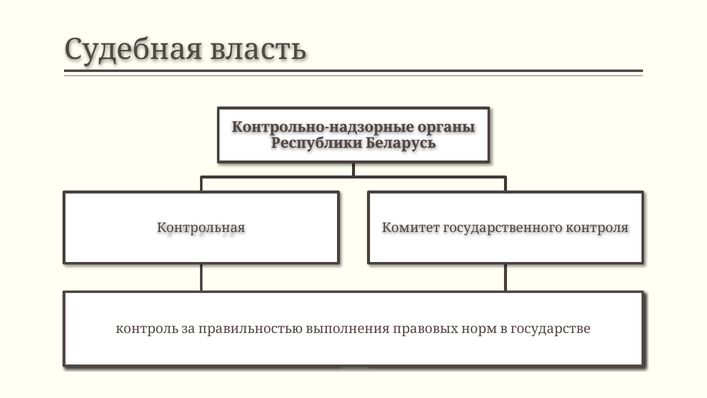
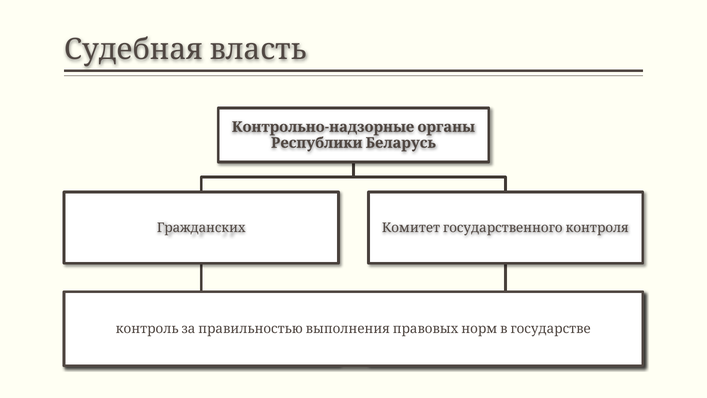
Контрольная: Контрольная -> Гражданских (201, 227)
